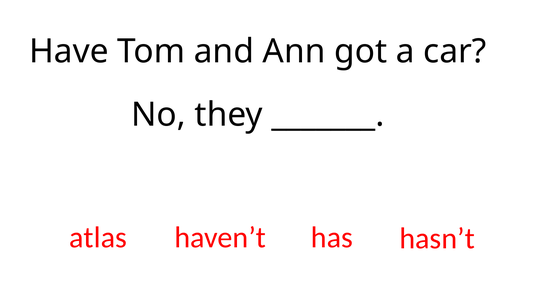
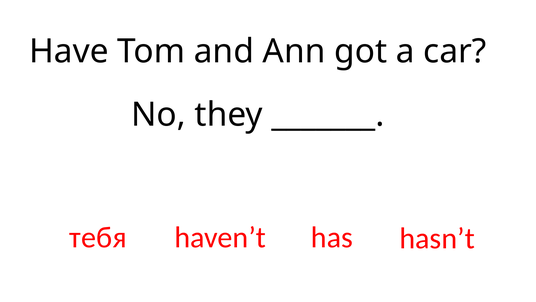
atlas: atlas -> тебя (98, 237)
